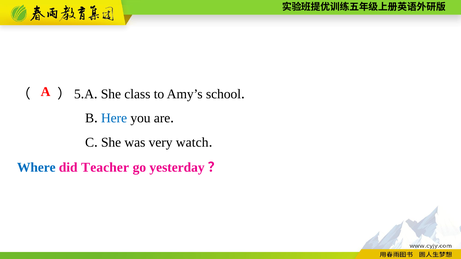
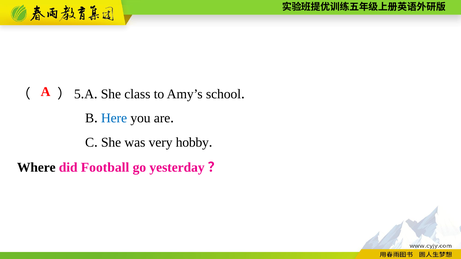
watch: watch -> hobby (192, 142)
Where colour: blue -> black (36, 168)
Teacher: Teacher -> Football (105, 168)
